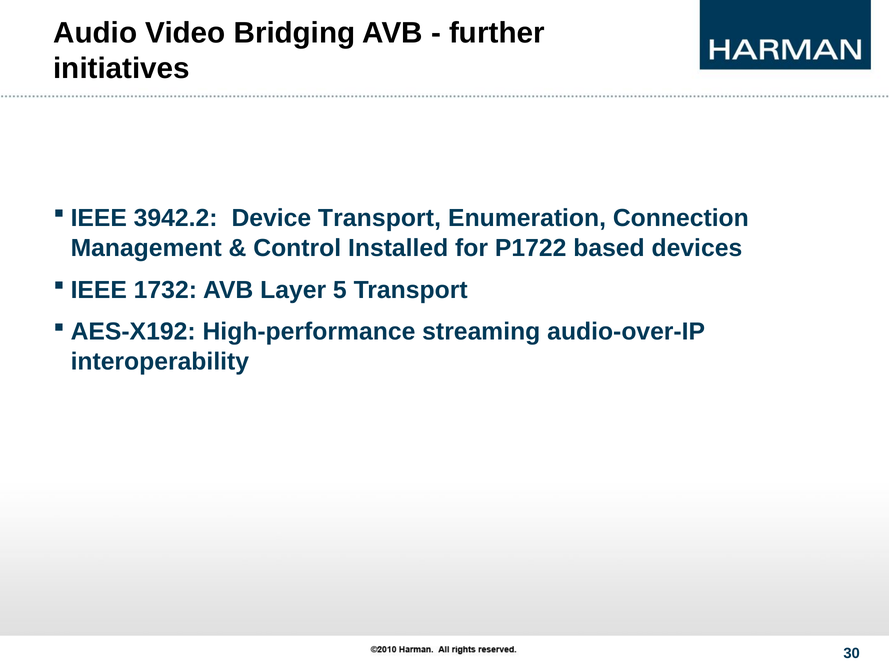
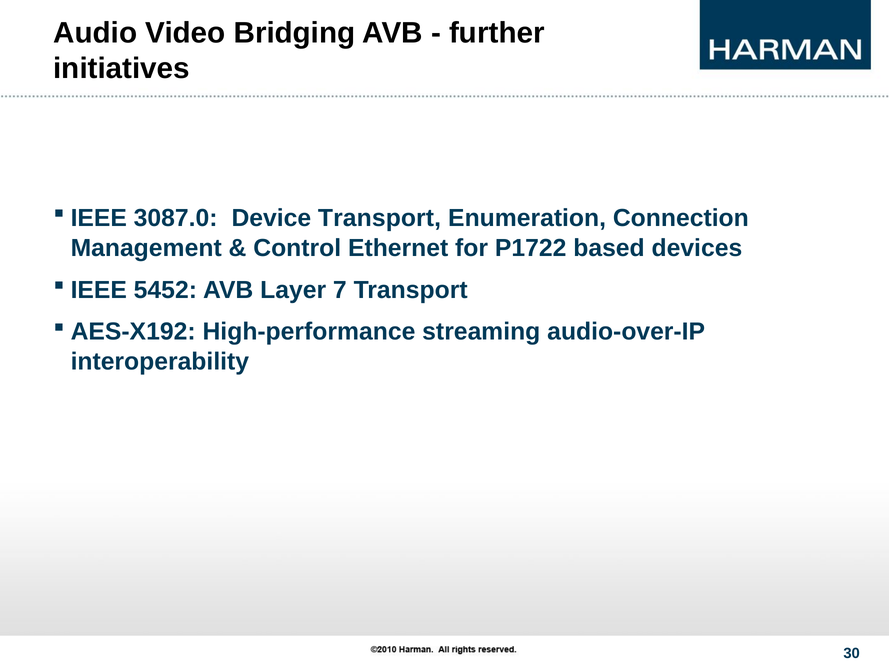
3942.2: 3942.2 -> 3087.0 (176, 219)
Installed: Installed -> Ethernet (398, 248)
1732: 1732 -> 5452 (165, 290)
5: 5 -> 7 (340, 290)
